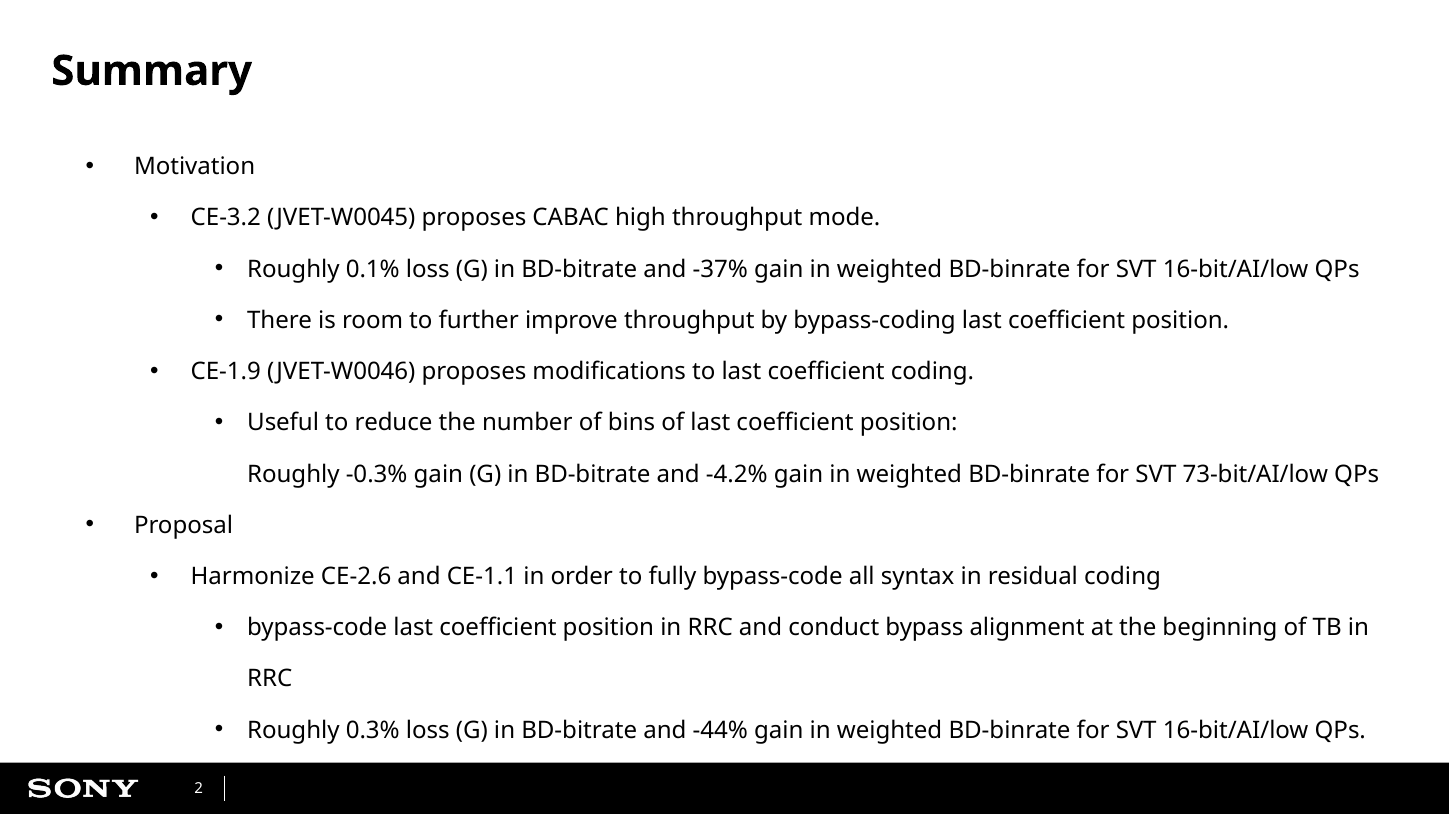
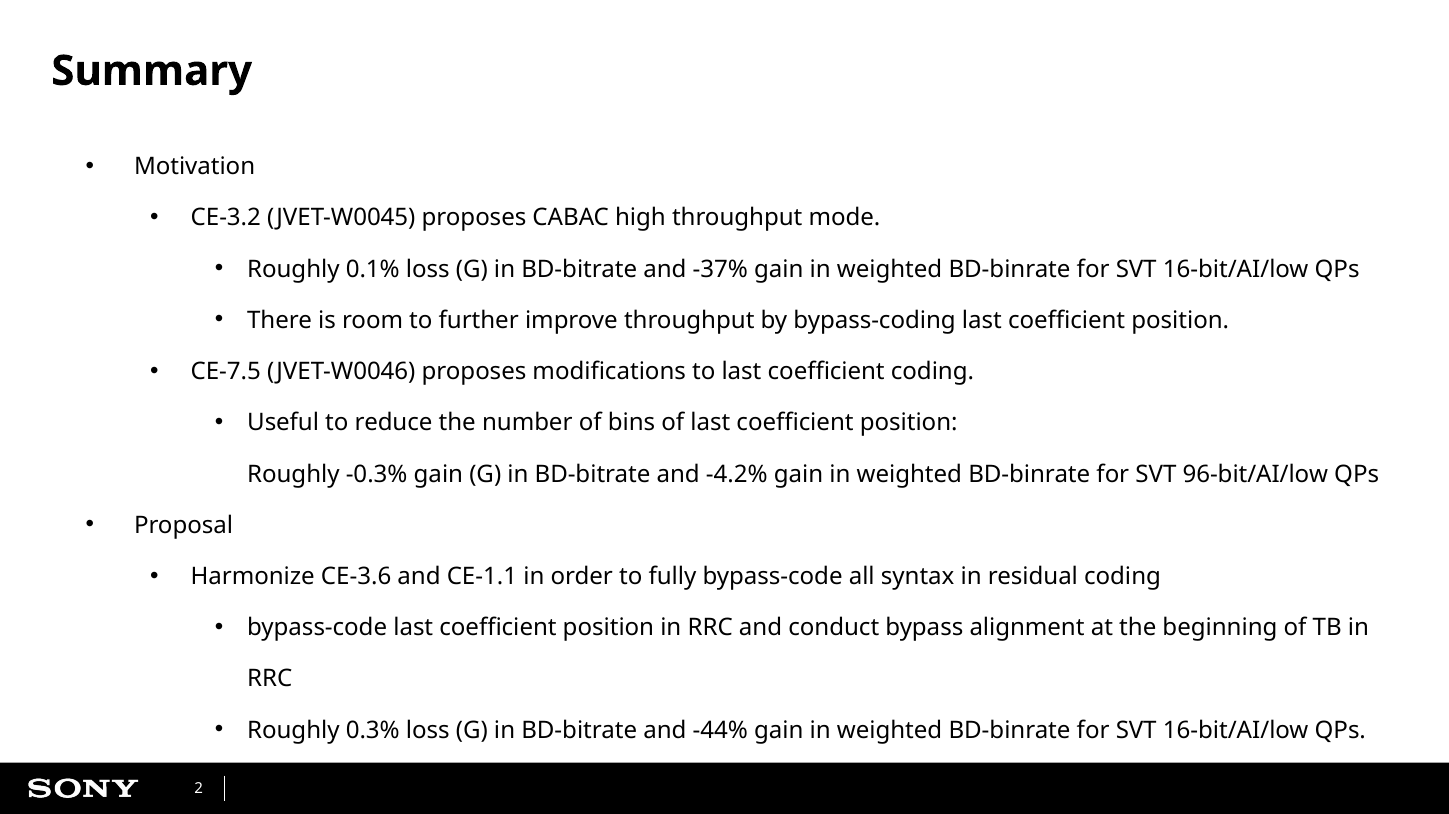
CE-1.9: CE-1.9 -> CE-7.5 (226, 372)
73-bit/AI/low: 73-bit/AI/low -> 96-bit/AI/low (1255, 474)
CE-2.6: CE-2.6 -> CE-3.6 (356, 577)
